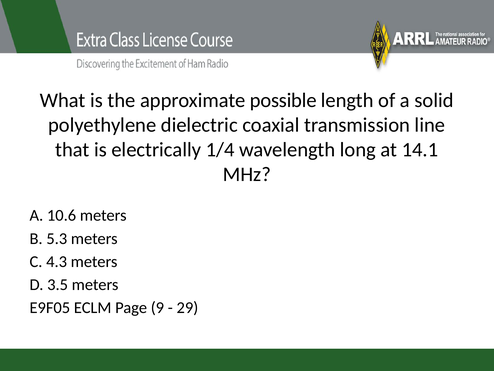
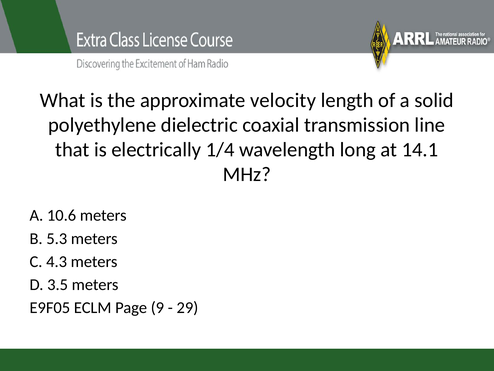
possible: possible -> velocity (283, 100)
